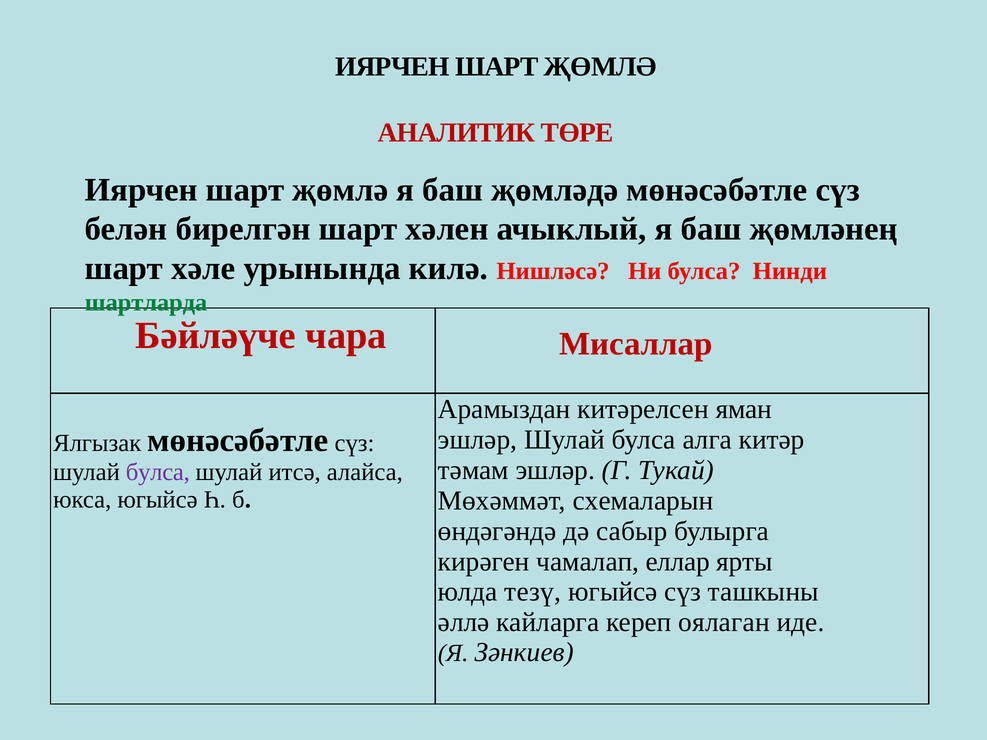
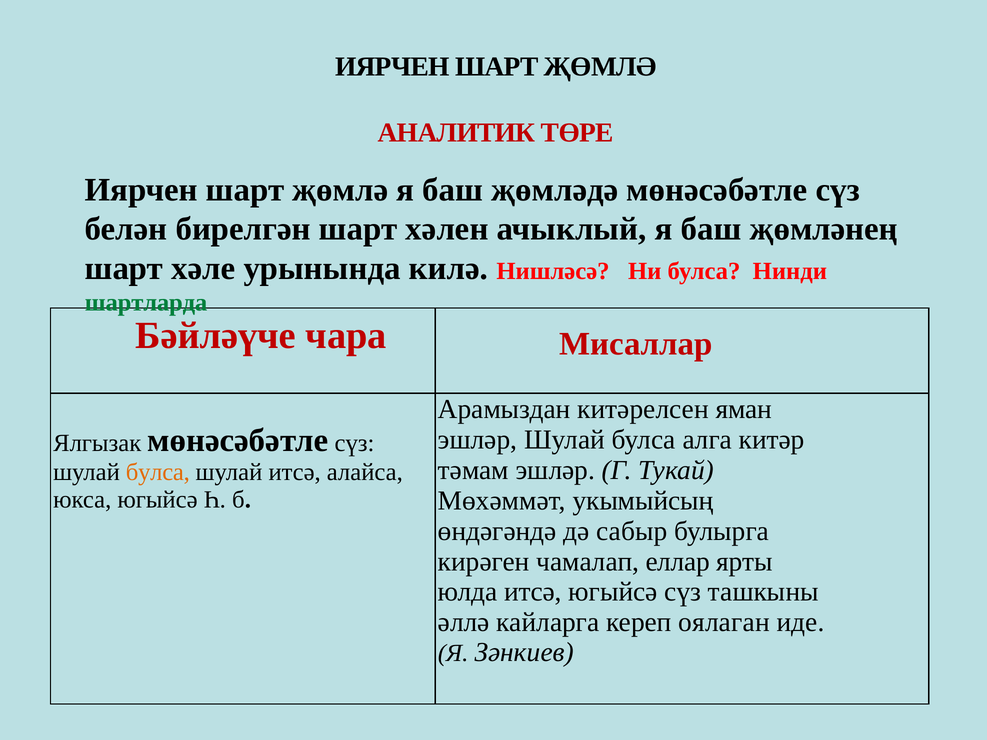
булса colour: purple -> orange (158, 472)
схемаларын: схемаларын -> укымыйсың (643, 501)
юлда тезү: тезү -> итсә (533, 592)
